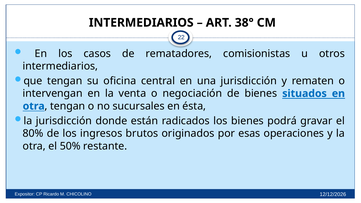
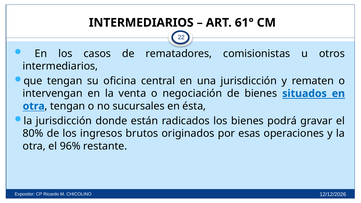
38°: 38° -> 61° (244, 23)
50%: 50% -> 96% (70, 146)
